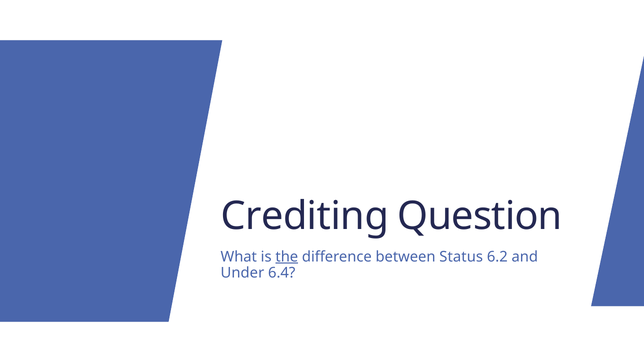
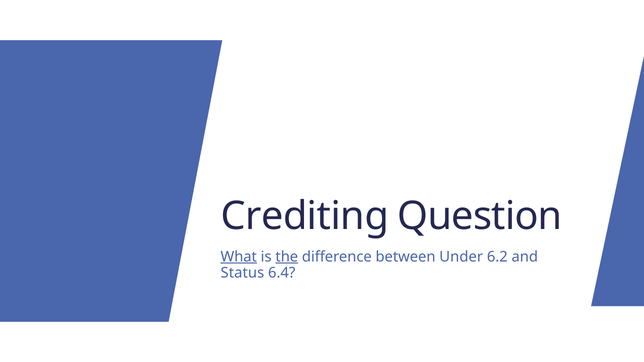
What underline: none -> present (239, 257)
Status: Status -> Under (461, 257)
Under: Under -> Status (242, 273)
